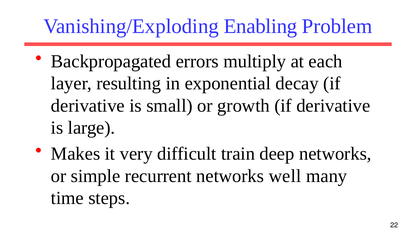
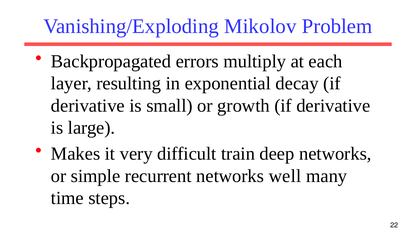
Enabling: Enabling -> Mikolov (260, 26)
